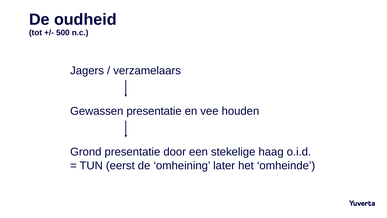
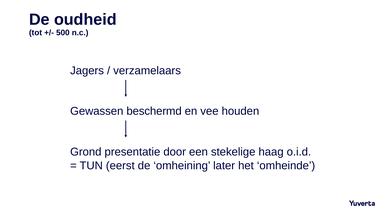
Gewassen presentatie: presentatie -> beschermd (154, 111)
